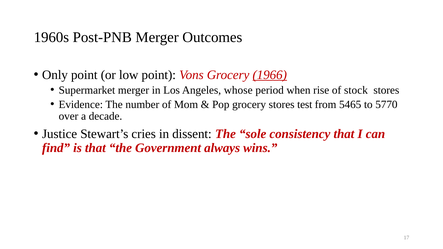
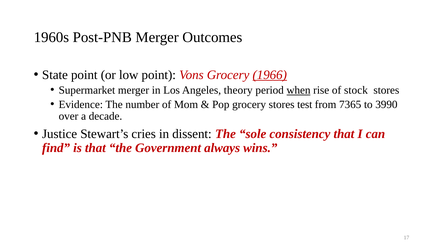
Only: Only -> State (55, 75)
whose: whose -> theory (238, 90)
when underline: none -> present (299, 90)
5465: 5465 -> 7365 (350, 104)
5770: 5770 -> 3990 (386, 104)
